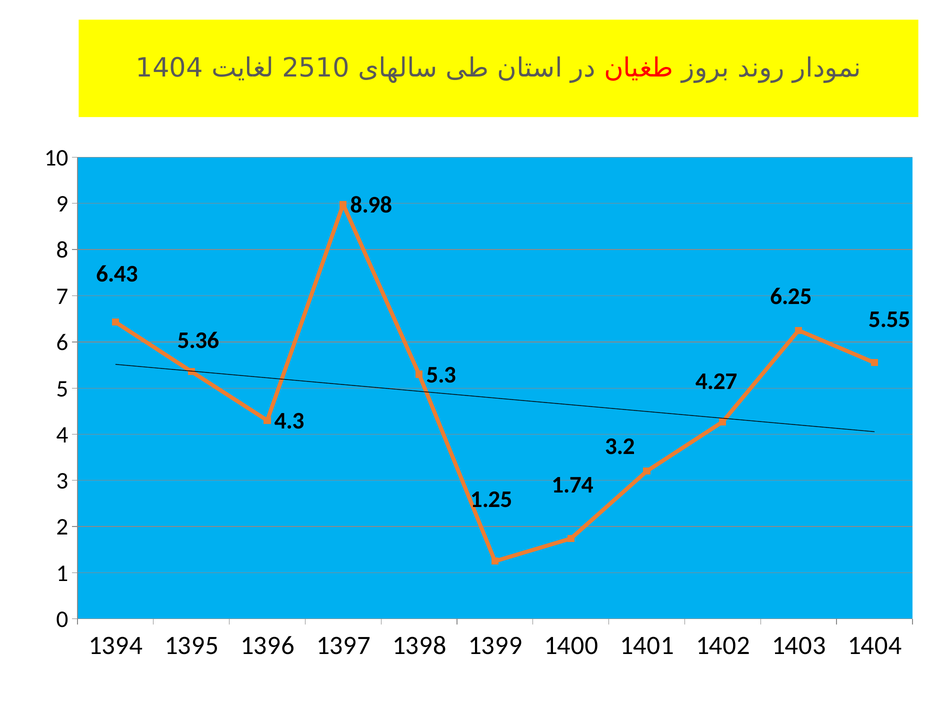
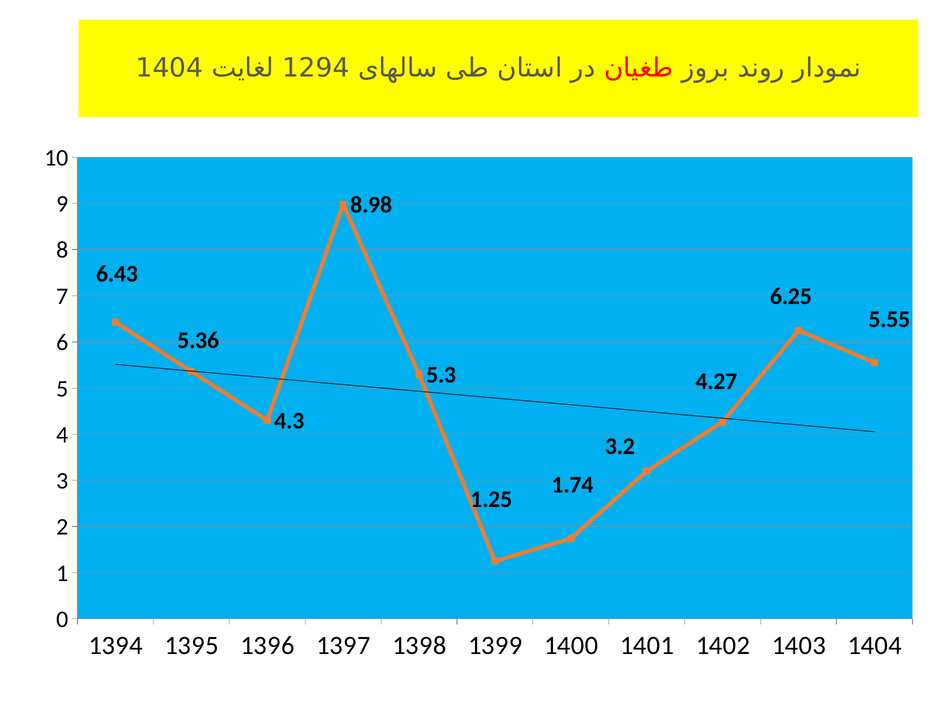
2510: 2510 -> 1294 (316, 68)
